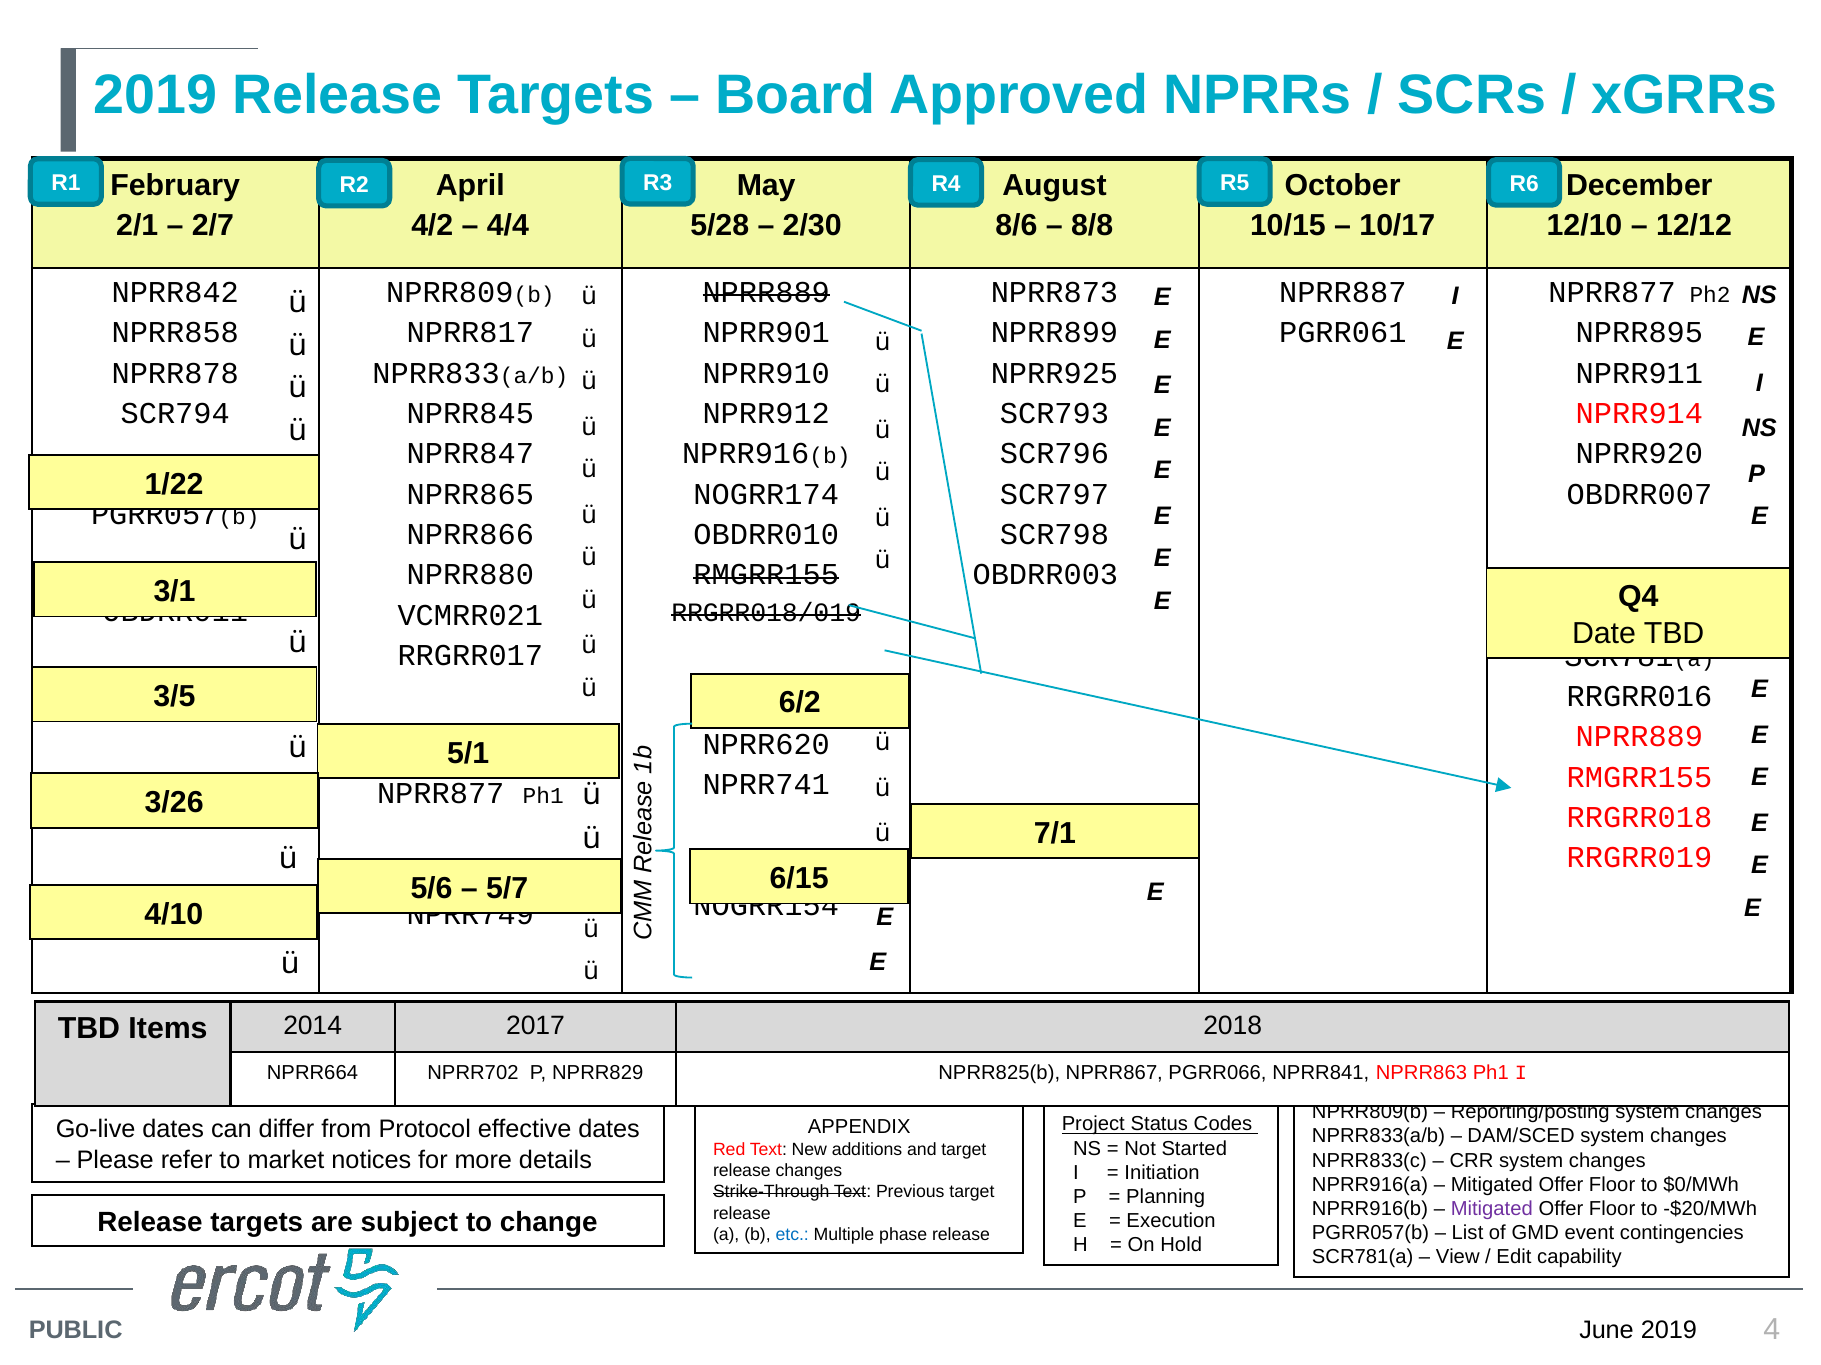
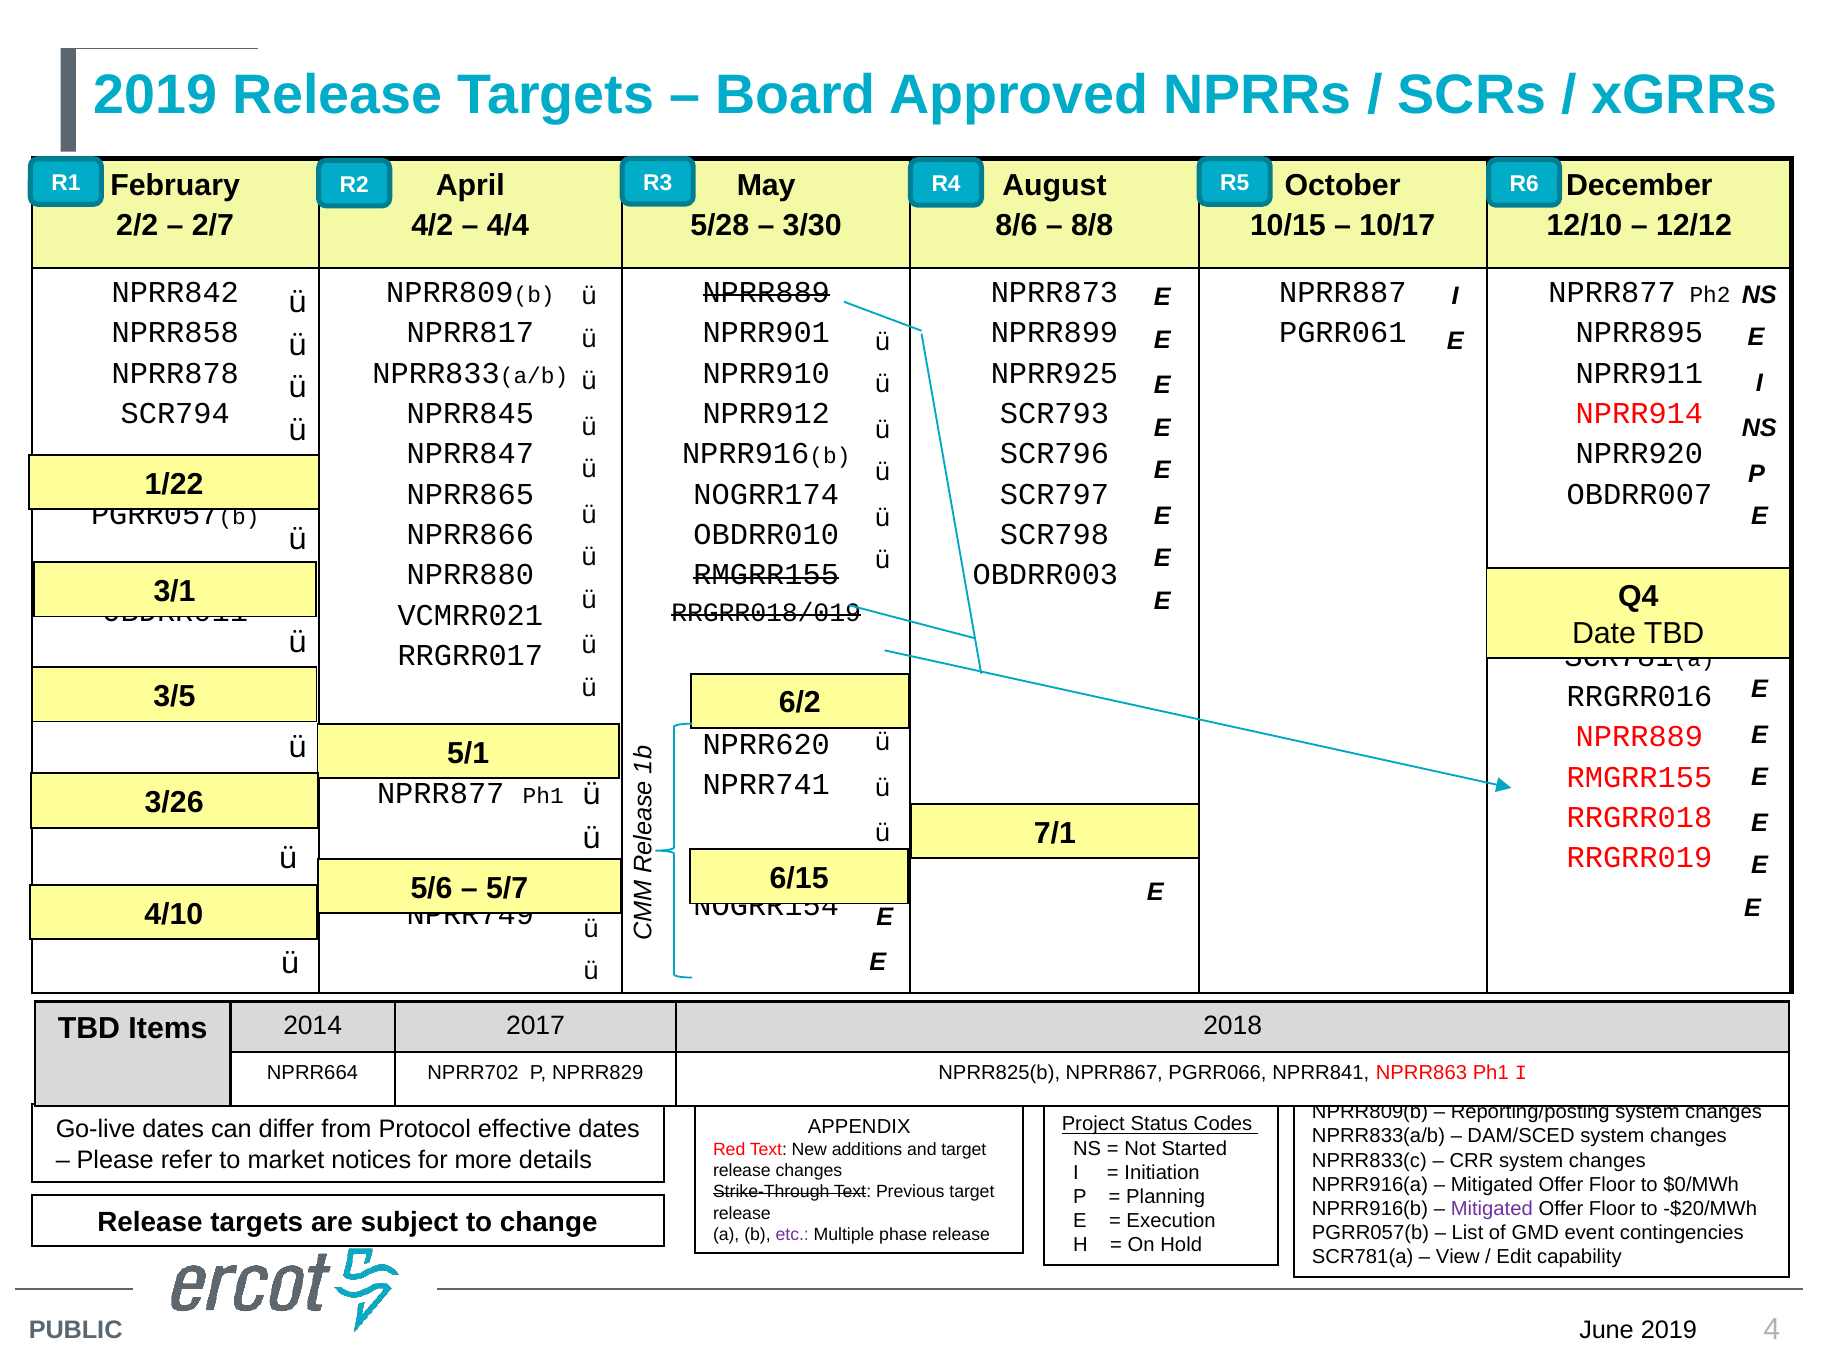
2/1: 2/1 -> 2/2 (137, 226)
2/30: 2/30 -> 3/30 (812, 226)
etc colour: blue -> purple (792, 1235)
